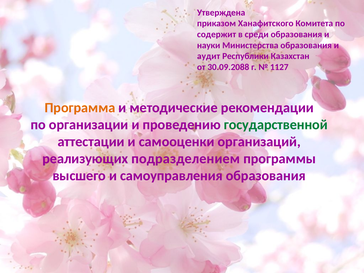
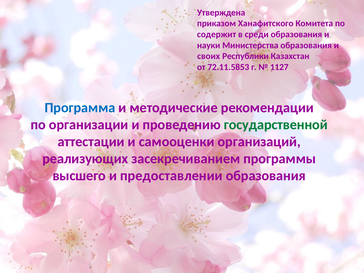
аудит: аудит -> своих (209, 56)
30.09.2088: 30.09.2088 -> 72.11.5853 (228, 67)
Программа colour: orange -> blue (80, 108)
подразделением: подразделением -> засекречиванием (186, 159)
самоуправления: самоуправления -> предоставлении (171, 176)
